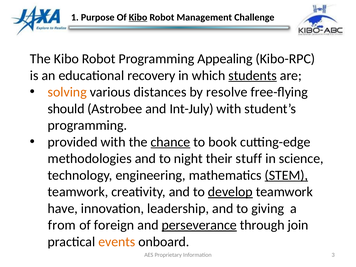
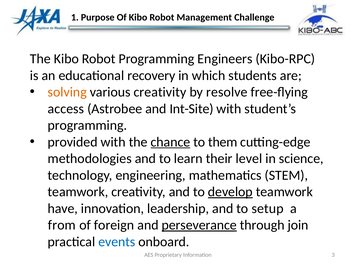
Kibo underline: present -> none (138, 17)
Appealing: Appealing -> Engineers (225, 59)
students underline: present -> none (253, 75)
various distances: distances -> creativity (160, 92)
should: should -> access (66, 109)
Int-July: Int-July -> Int-Site (192, 109)
book: book -> them (223, 142)
night: night -> learn (188, 159)
stuff: stuff -> level (249, 159)
STEM underline: present -> none (286, 175)
giving: giving -> setup (268, 208)
events colour: orange -> blue (117, 242)
